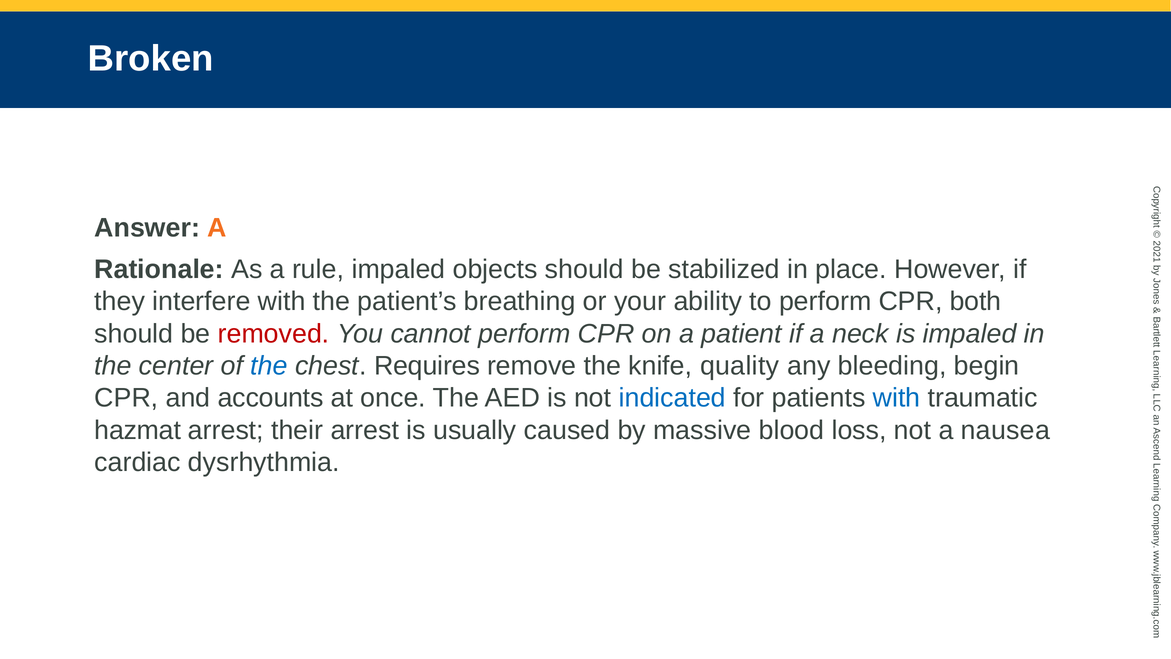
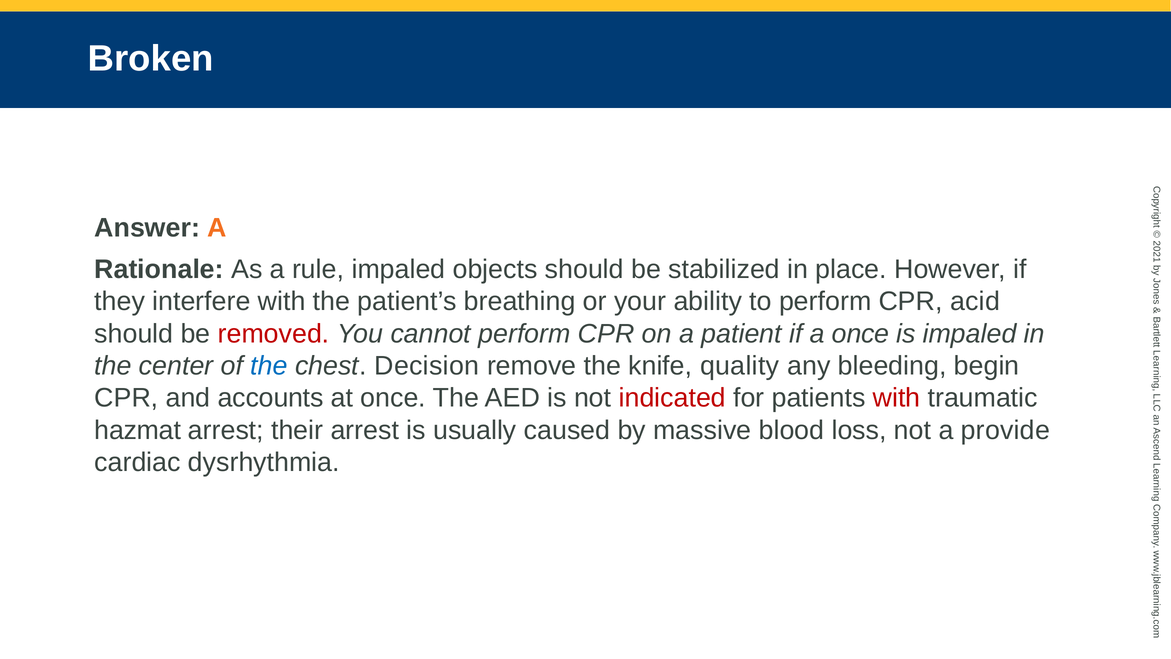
both: both -> acid (975, 301)
a neck: neck -> once (861, 334)
Requires: Requires -> Decision (427, 366)
indicated colour: blue -> red (672, 398)
with colour: blue -> red (897, 398)
nausea: nausea -> provide (1005, 430)
